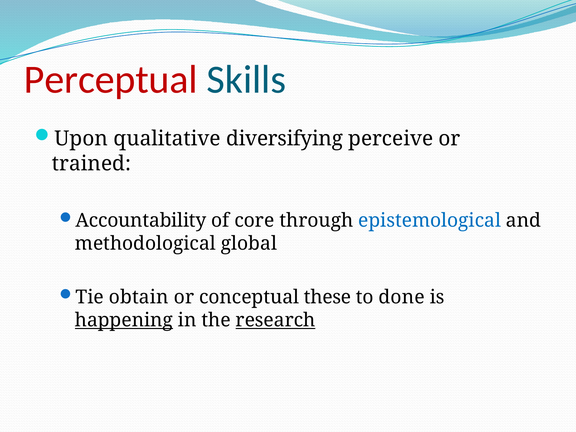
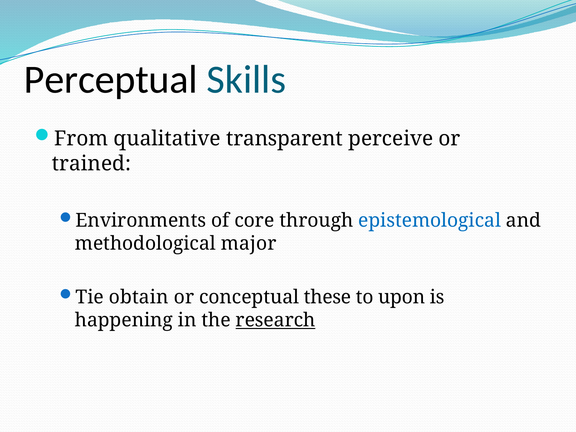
Perceptual colour: red -> black (111, 80)
Upon: Upon -> From (81, 139)
diversifying: diversifying -> transparent (285, 139)
Accountability: Accountability -> Environments (141, 220)
global: global -> major (249, 243)
done: done -> upon (402, 297)
happening underline: present -> none (124, 320)
